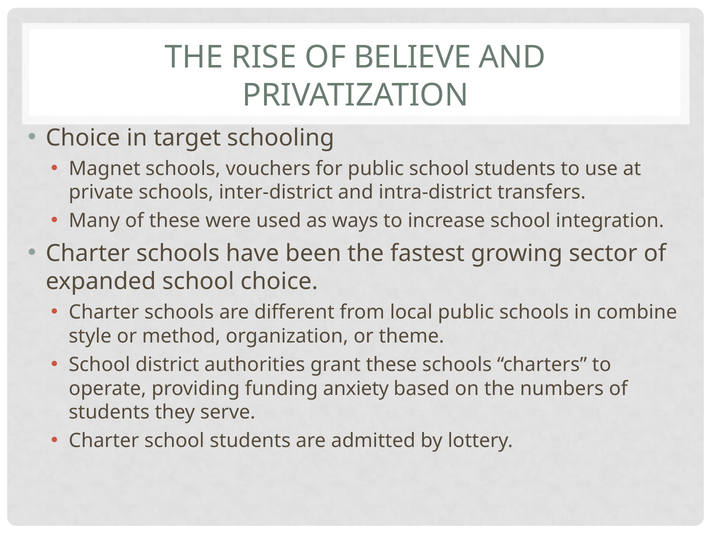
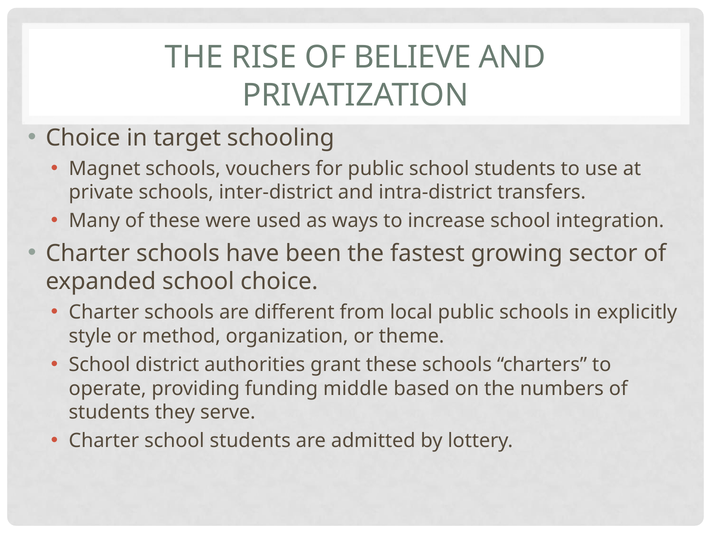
combine: combine -> explicitly (637, 313)
anxiety: anxiety -> middle (356, 389)
